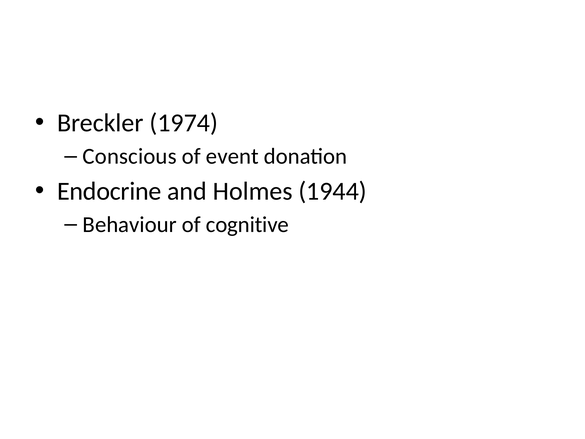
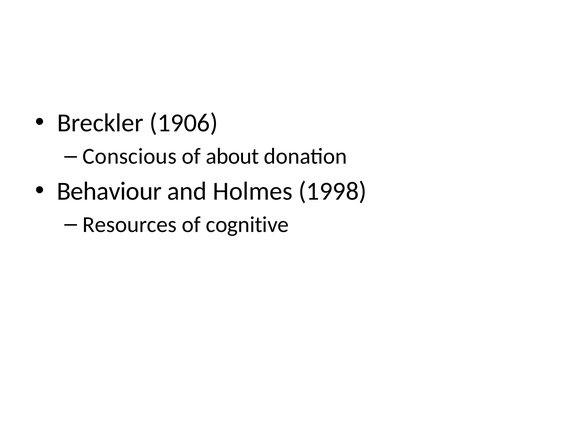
1974: 1974 -> 1906 (184, 123)
event: event -> about (233, 156)
Endocrine: Endocrine -> Behaviour (109, 191)
1944: 1944 -> 1998 (333, 191)
Behaviour: Behaviour -> Resources (130, 225)
